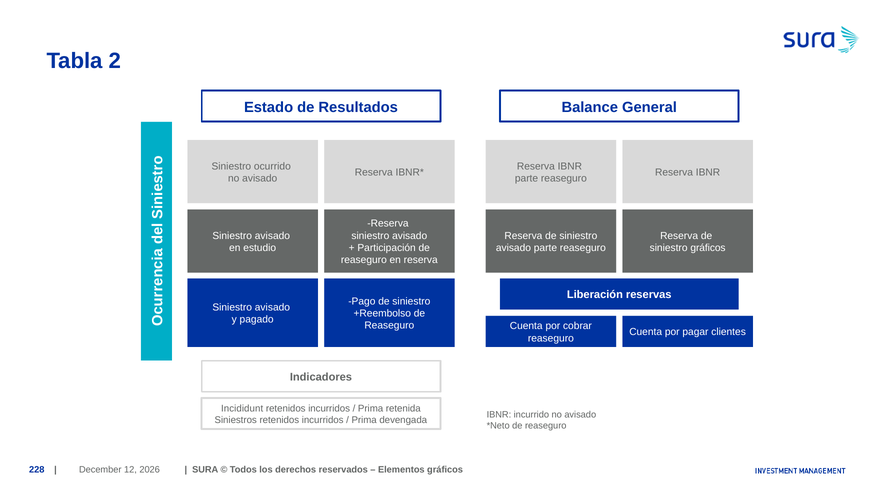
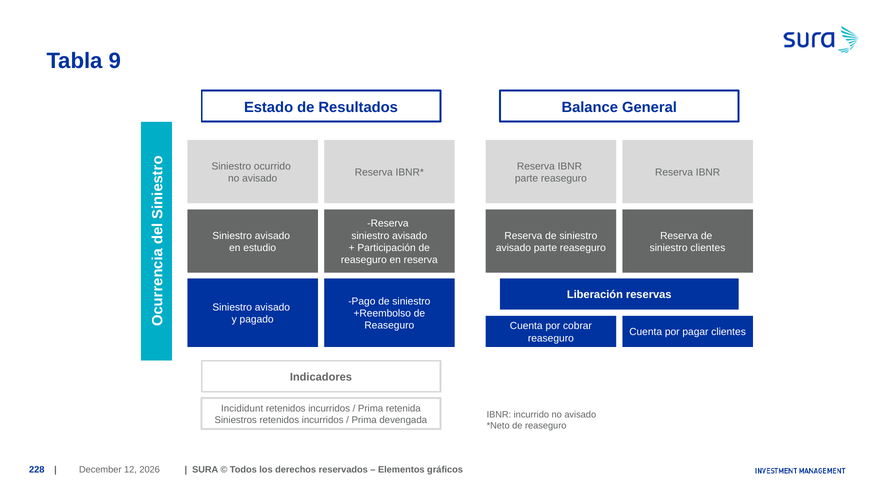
2: 2 -> 9 (115, 61)
siniestro gráficos: gráficos -> clientes (708, 248)
